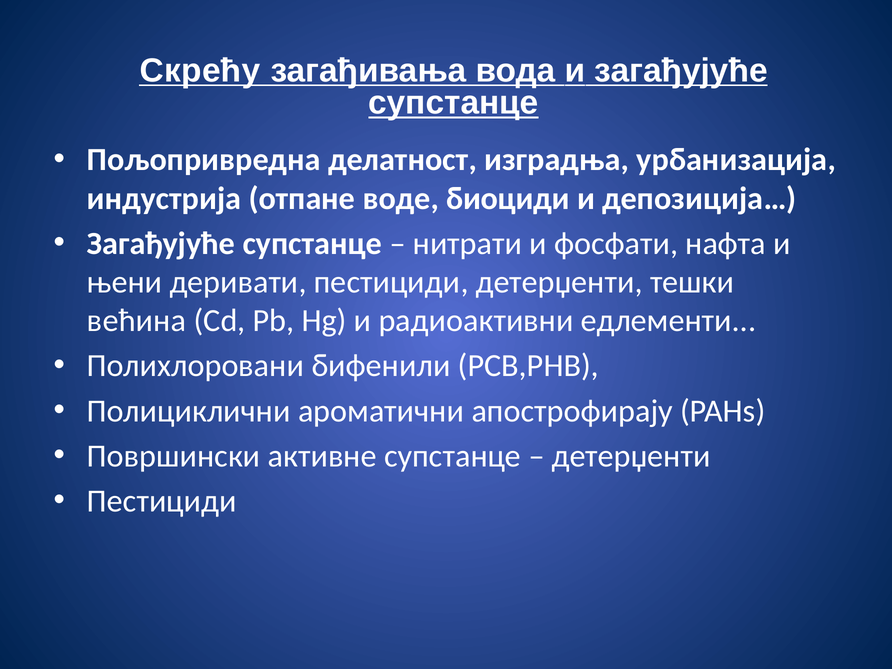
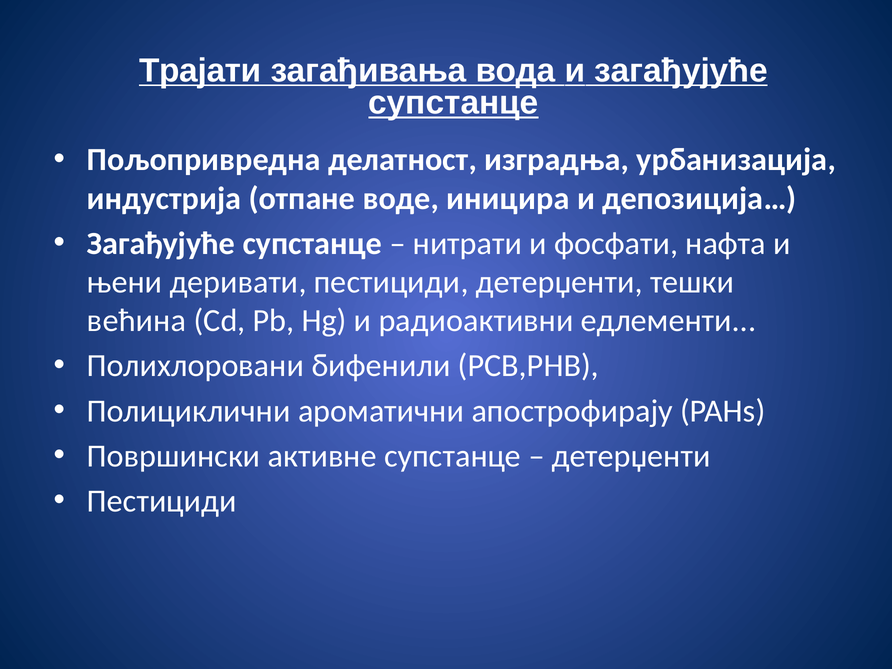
Скрећу: Скрећу -> Трајати (200, 71)
биоциди: биоциди -> иницира (508, 198)
